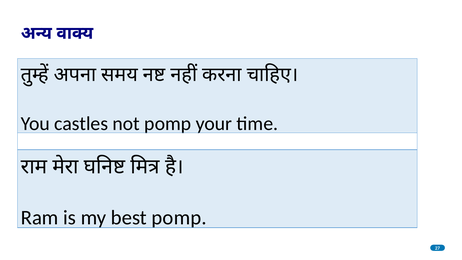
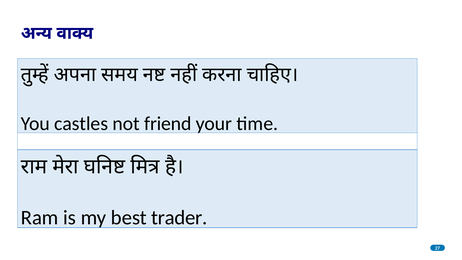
not pomp: pomp -> friend (168, 123)
best pomp: pomp -> trader (179, 218)
